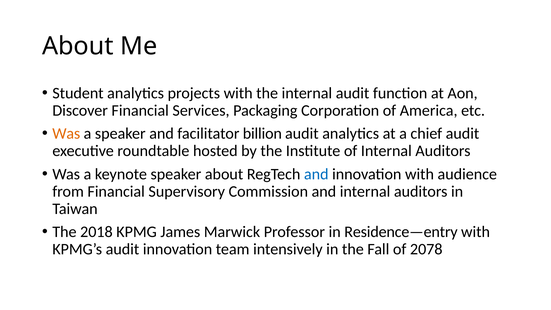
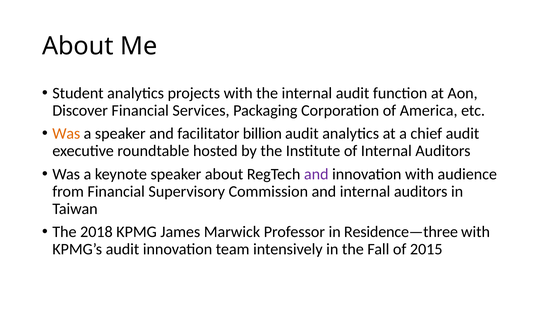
and colour: blue -> purple (316, 174)
Residence—entry: Residence—entry -> Residence—three (401, 232)
2078: 2078 -> 2015 (426, 249)
